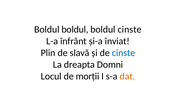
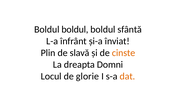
boldul cinste: cinste -> sfântă (130, 29)
cinste colour: blue -> orange (124, 53)
morții: morții -> glorie (87, 76)
